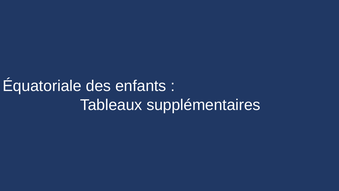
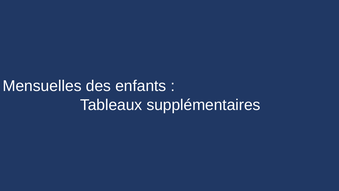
Équatoriale: Équatoriale -> Mensuelles (42, 86)
